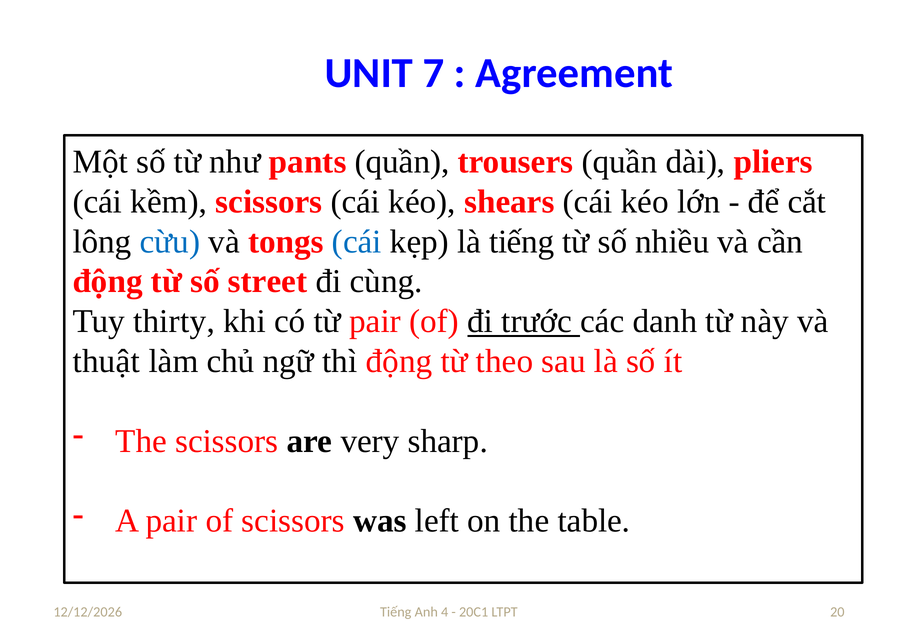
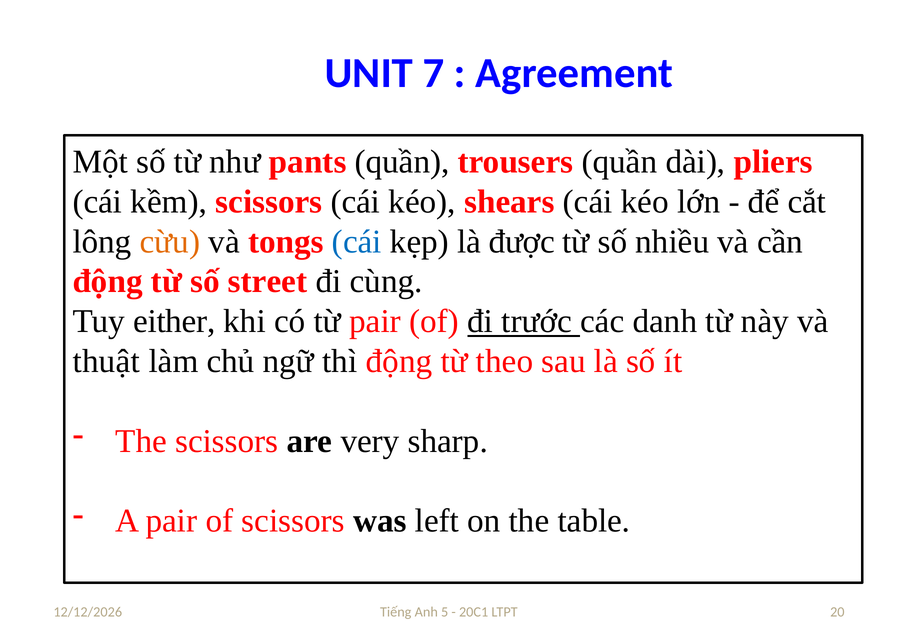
cừu colour: blue -> orange (170, 242)
là tiếng: tiếng -> được (522, 242)
thirty: thirty -> either (174, 322)
4: 4 -> 5 (445, 613)
